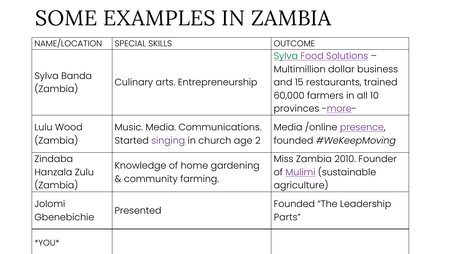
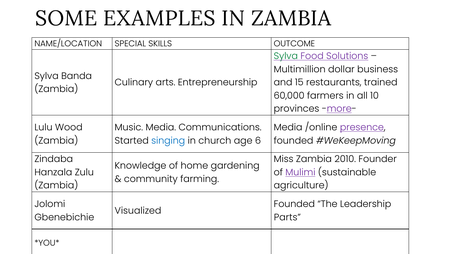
singing colour: purple -> blue (168, 141)
2: 2 -> 6 (258, 141)
Presented: Presented -> Visualized (138, 211)
